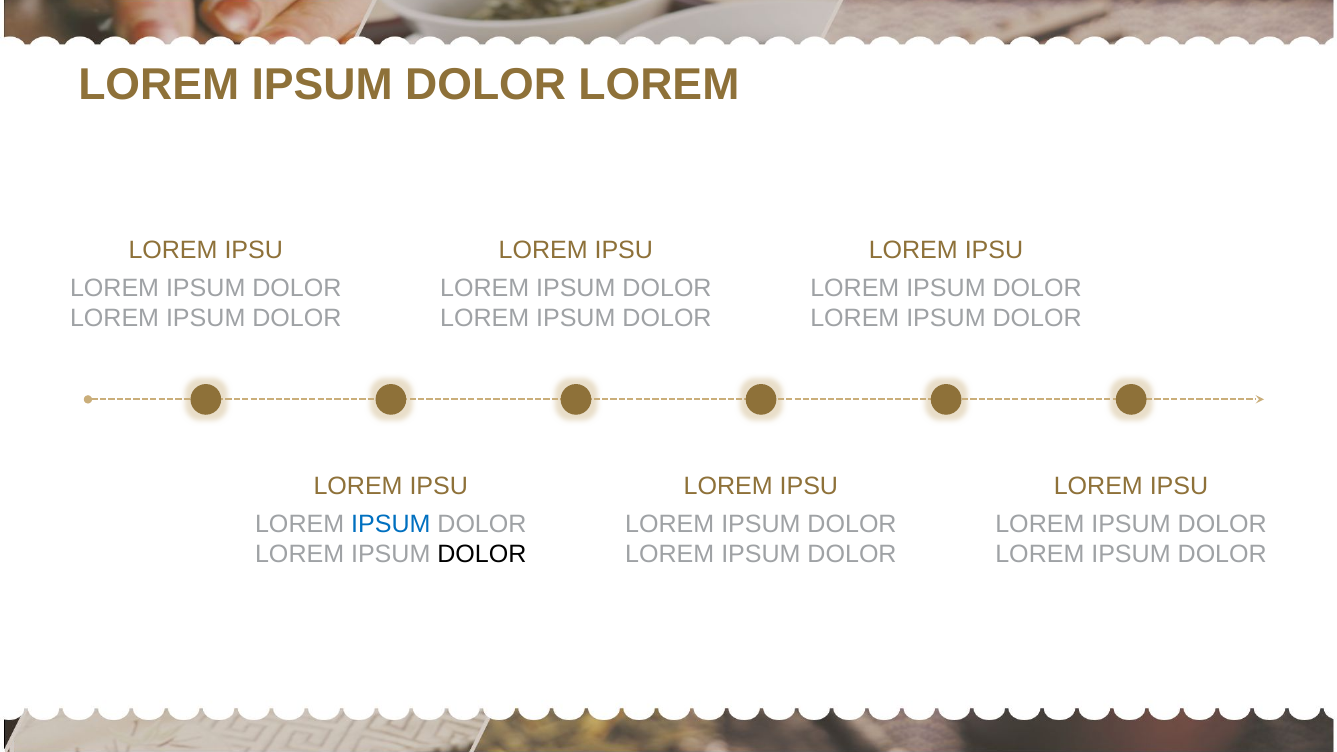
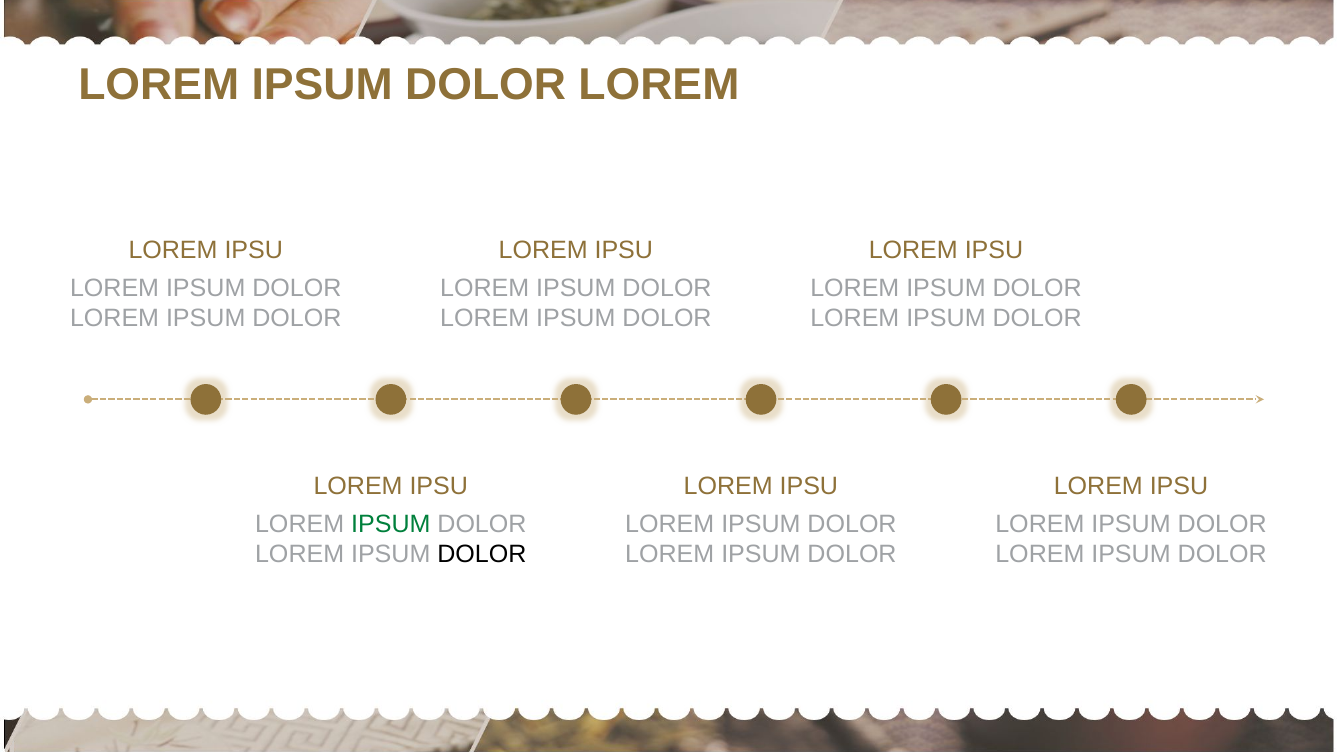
IPSUM colour: blue -> green (391, 525)
